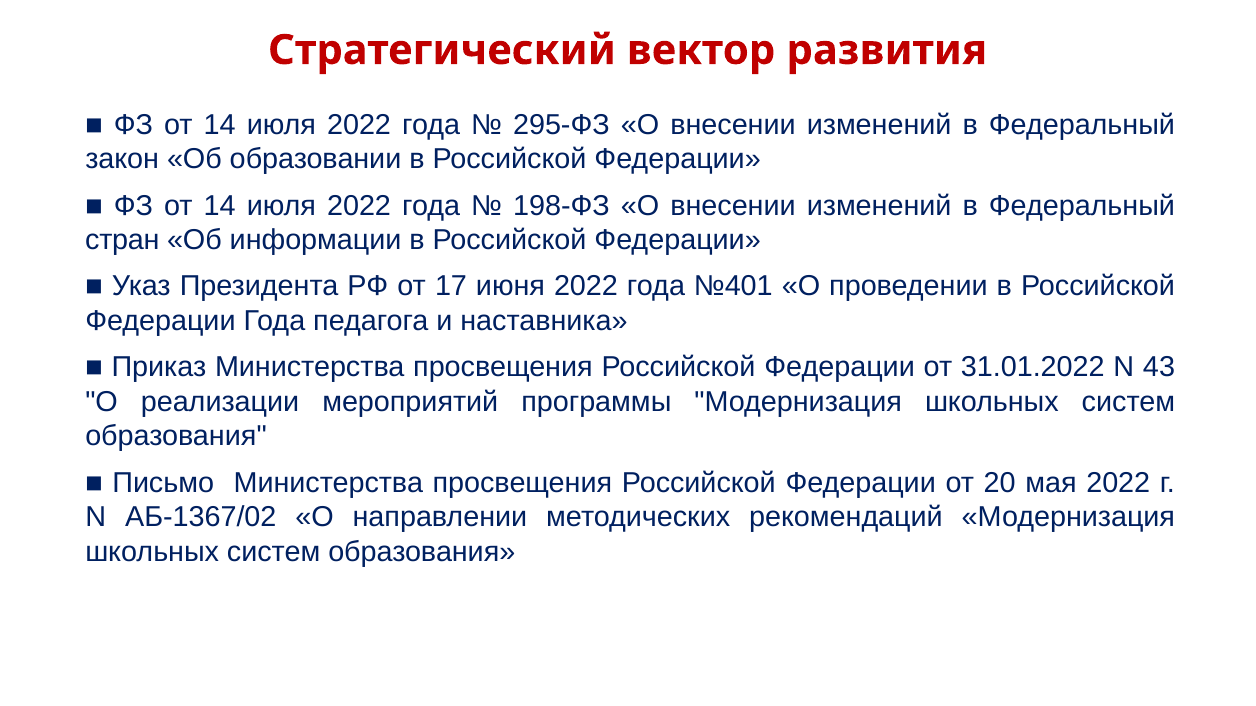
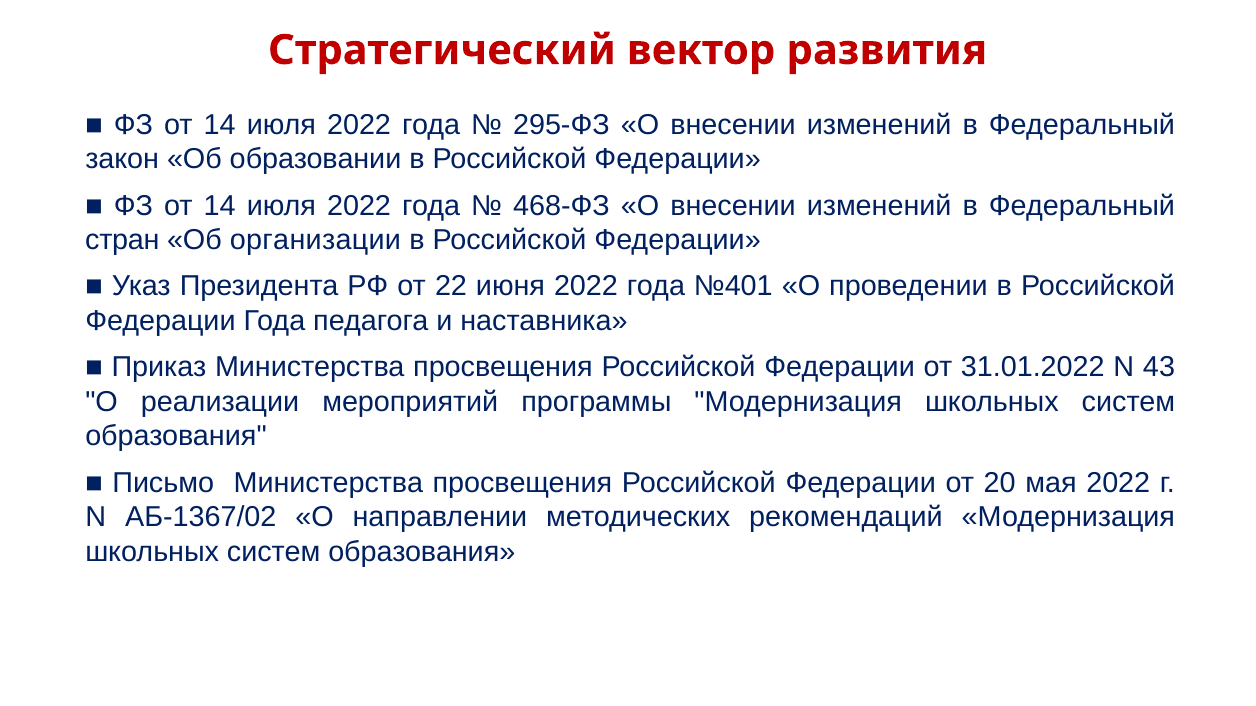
198-ФЗ: 198-ФЗ -> 468-ФЗ (561, 206)
информации: информации -> организации (315, 240)
17: 17 -> 22 (451, 287)
